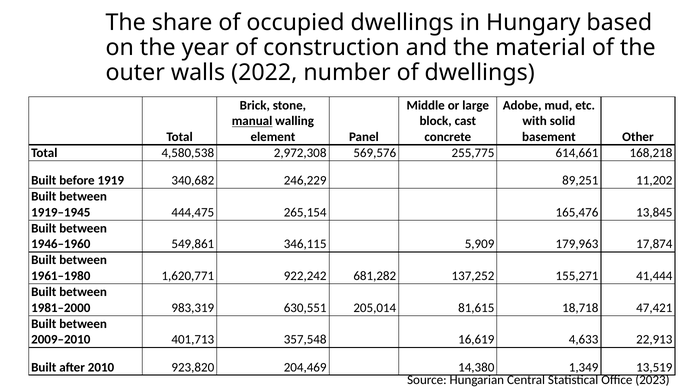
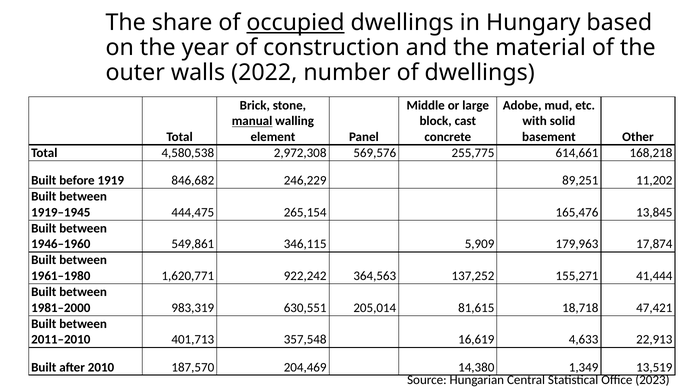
occupied underline: none -> present (295, 23)
340,682: 340,682 -> 846,682 (193, 180)
681,282: 681,282 -> 364,563 (375, 276)
2009–2010: 2009–2010 -> 2011–2010 (61, 340)
923,820: 923,820 -> 187,570 (193, 367)
